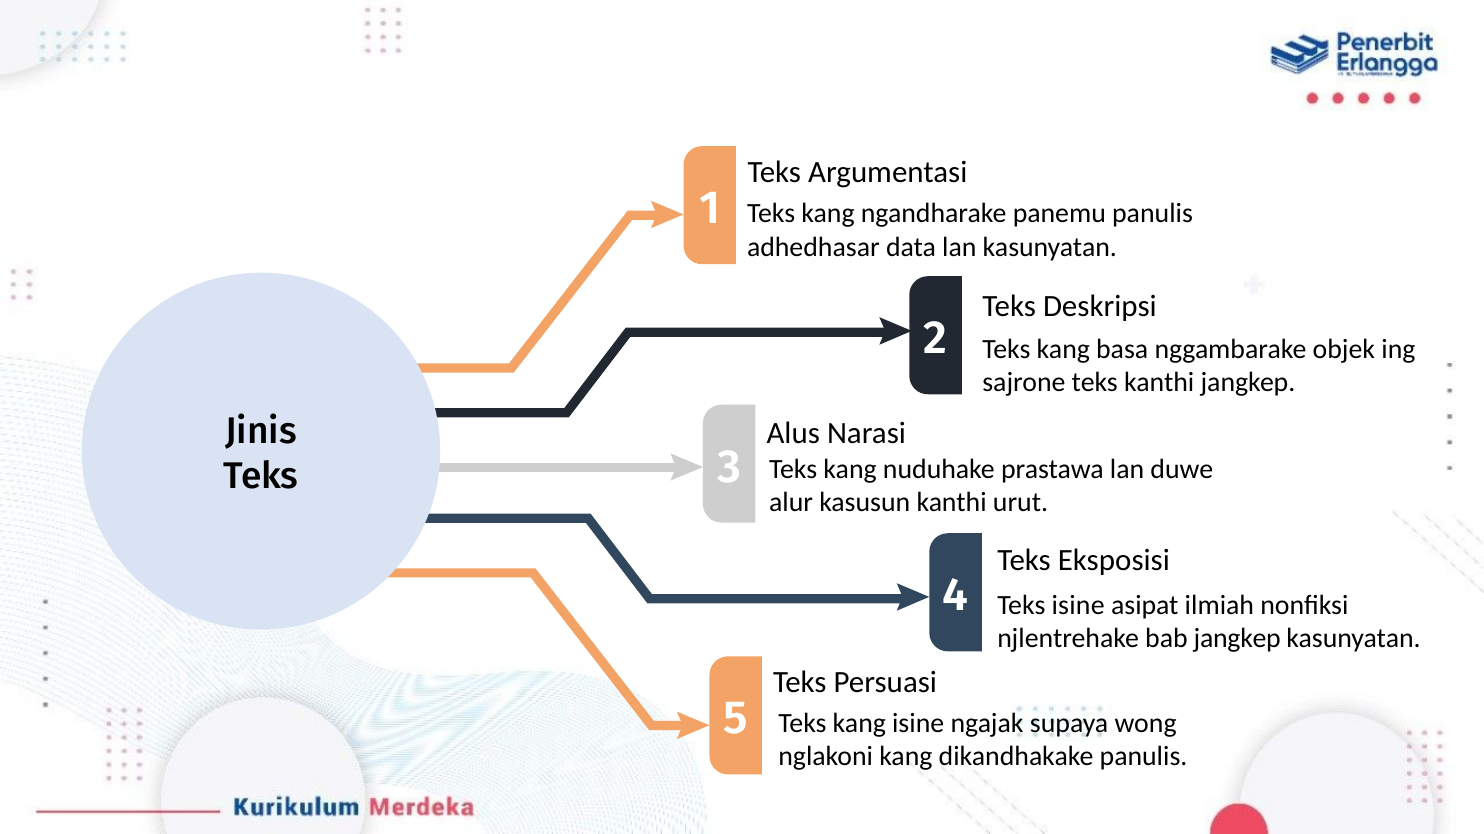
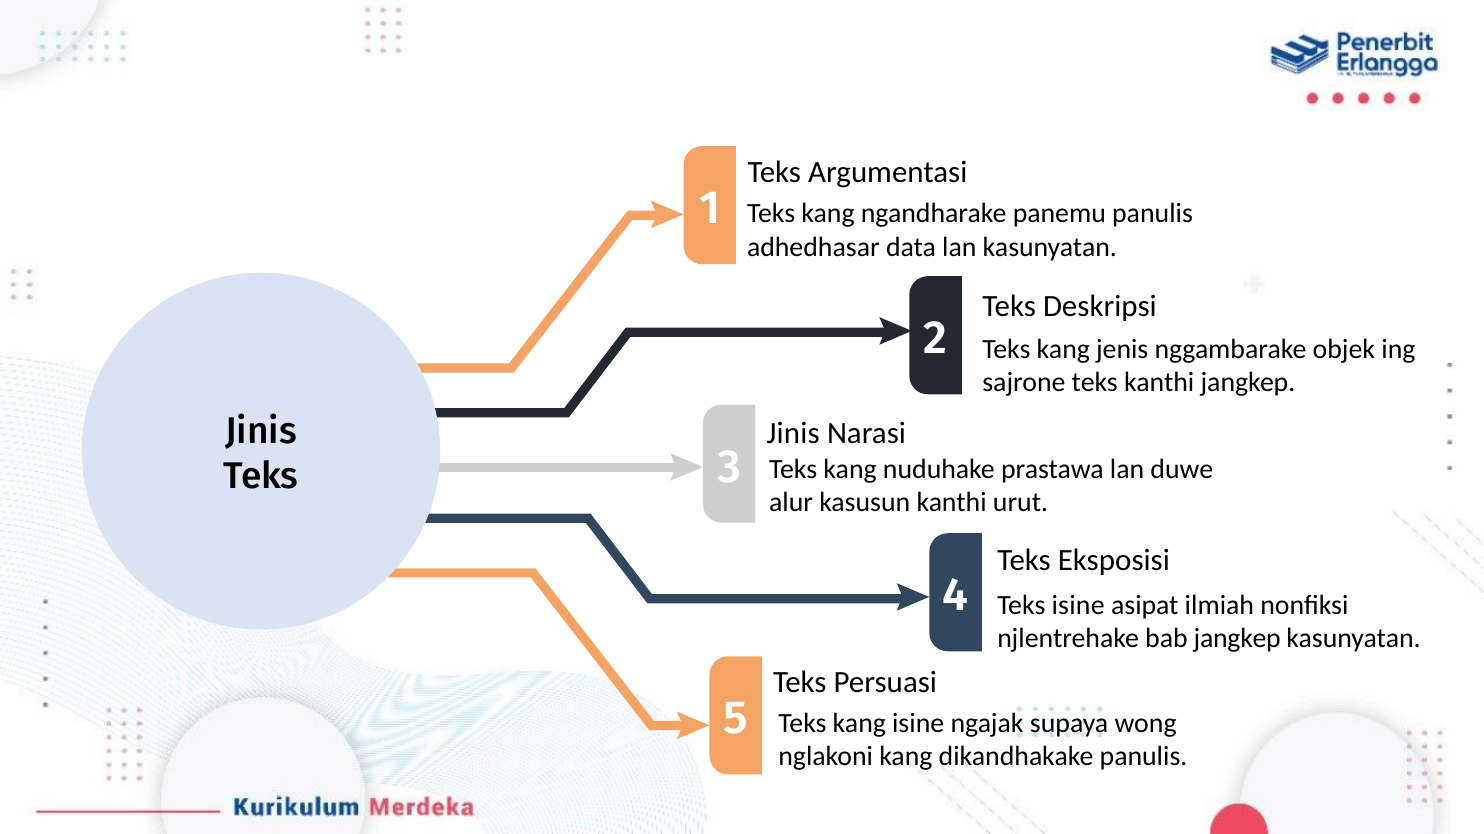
basa: basa -> jenis (1122, 350)
Alus: Alus -> Jinis (793, 433)
